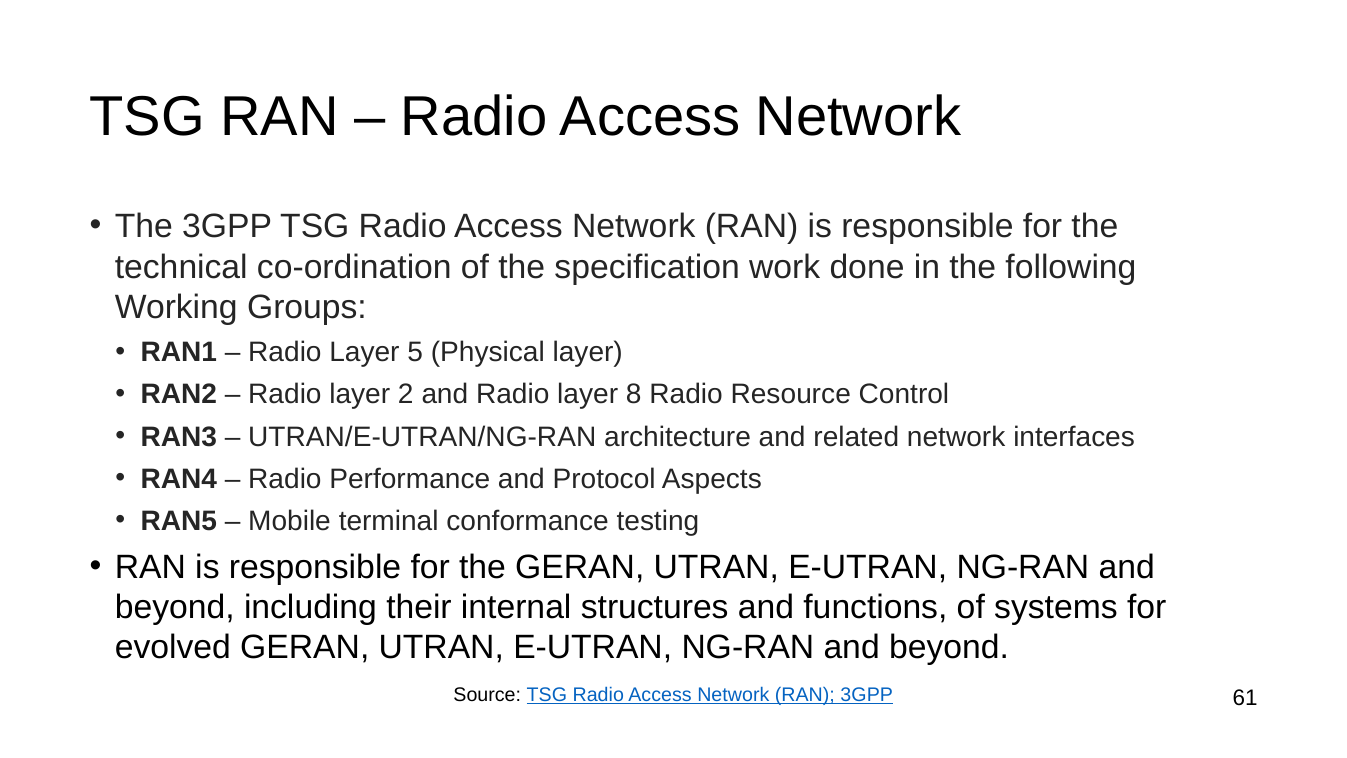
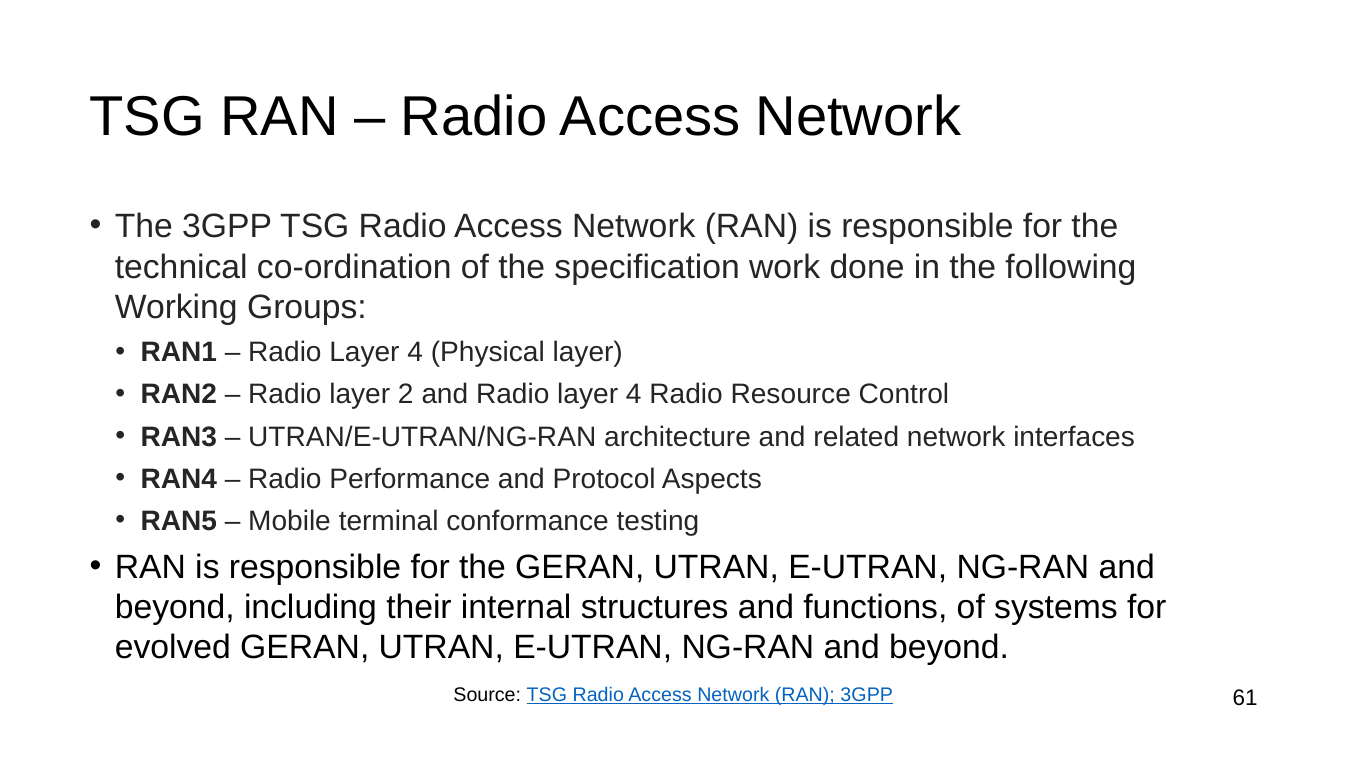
5: 5 -> 4 (415, 352)
and Radio layer 8: 8 -> 4 (634, 395)
